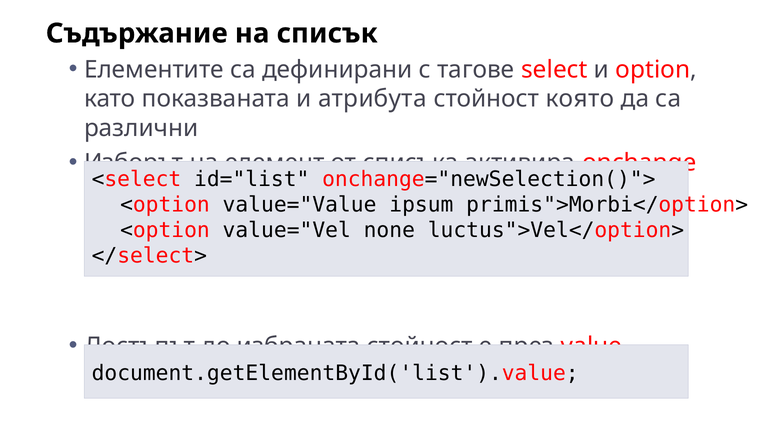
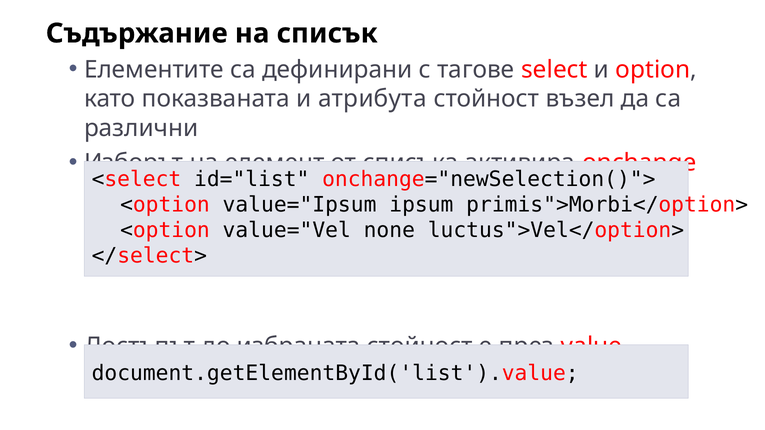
която: която -> възел (580, 99)
value="Value: value="Value -> value="Ipsum (300, 205)
